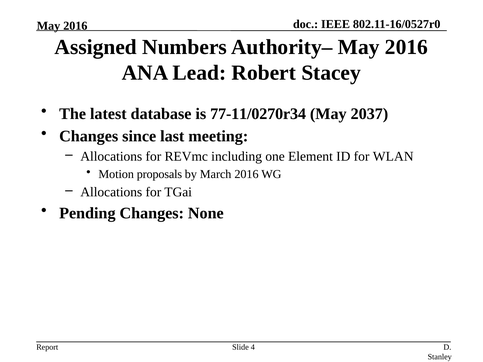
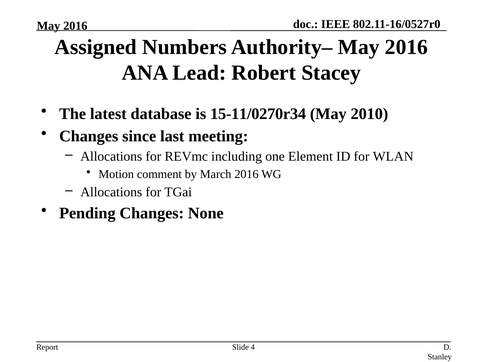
77-11/0270r34: 77-11/0270r34 -> 15-11/0270r34 (258, 114)
2037: 2037 -> 2010 (369, 114)
proposals: proposals -> comment (159, 174)
